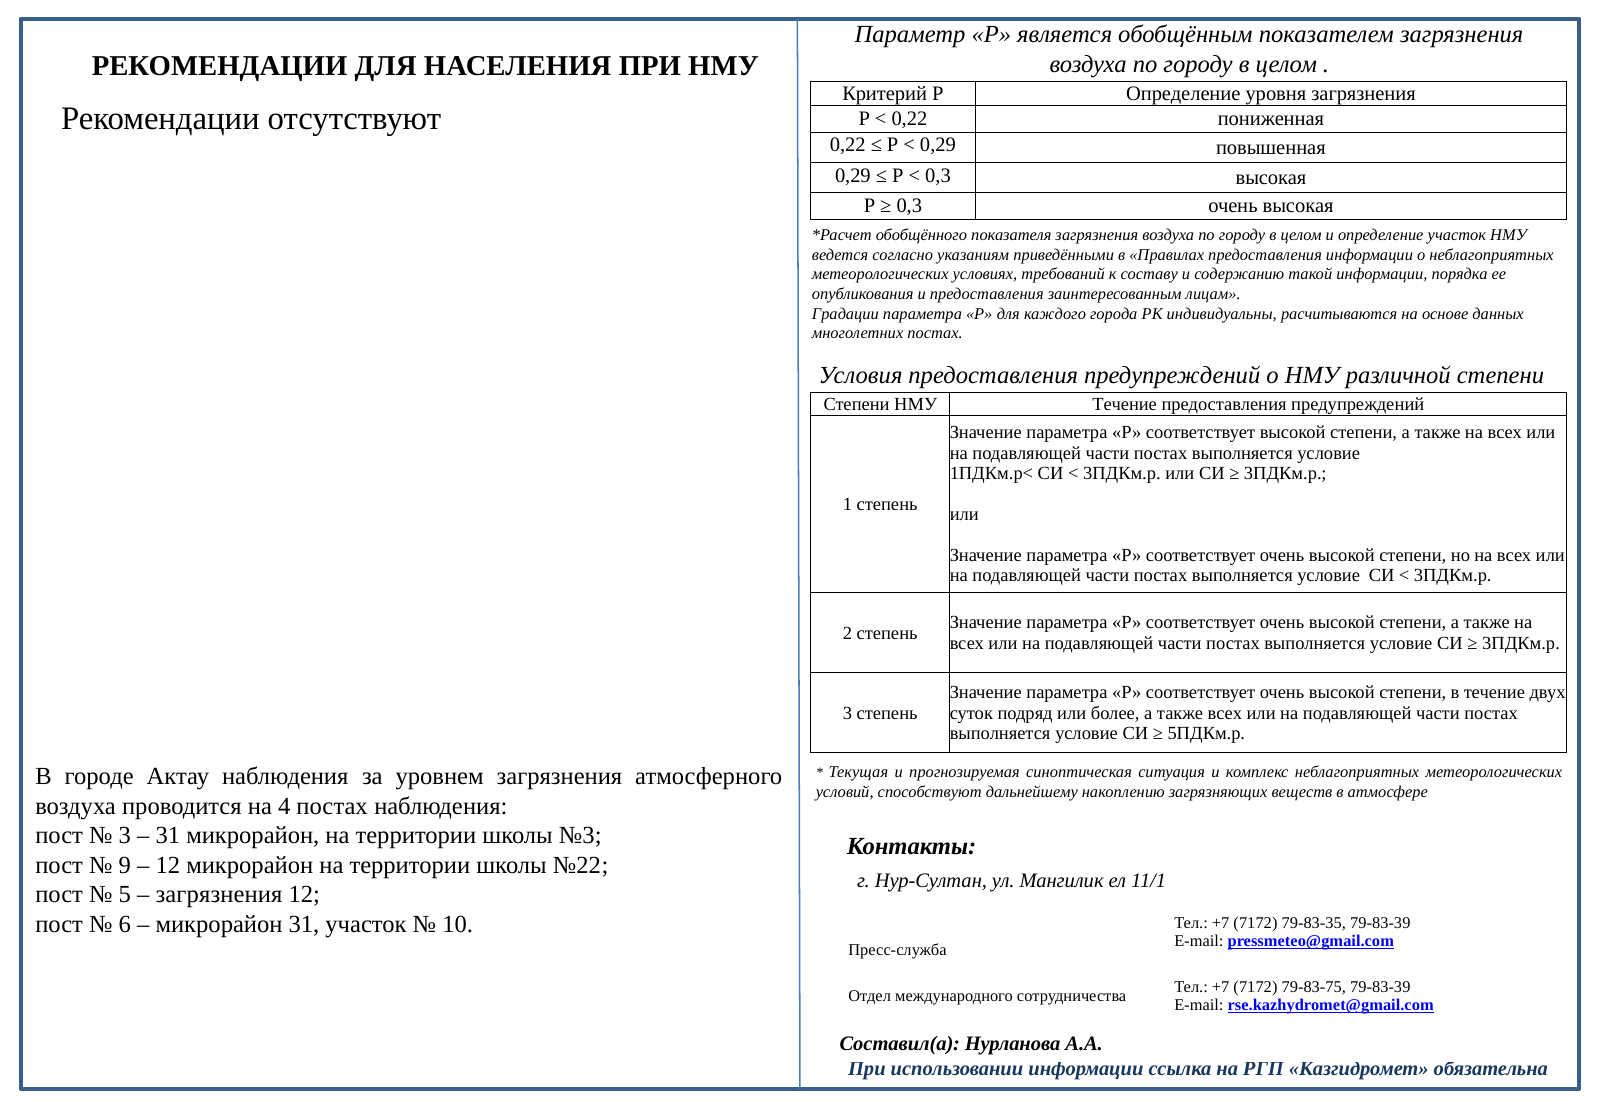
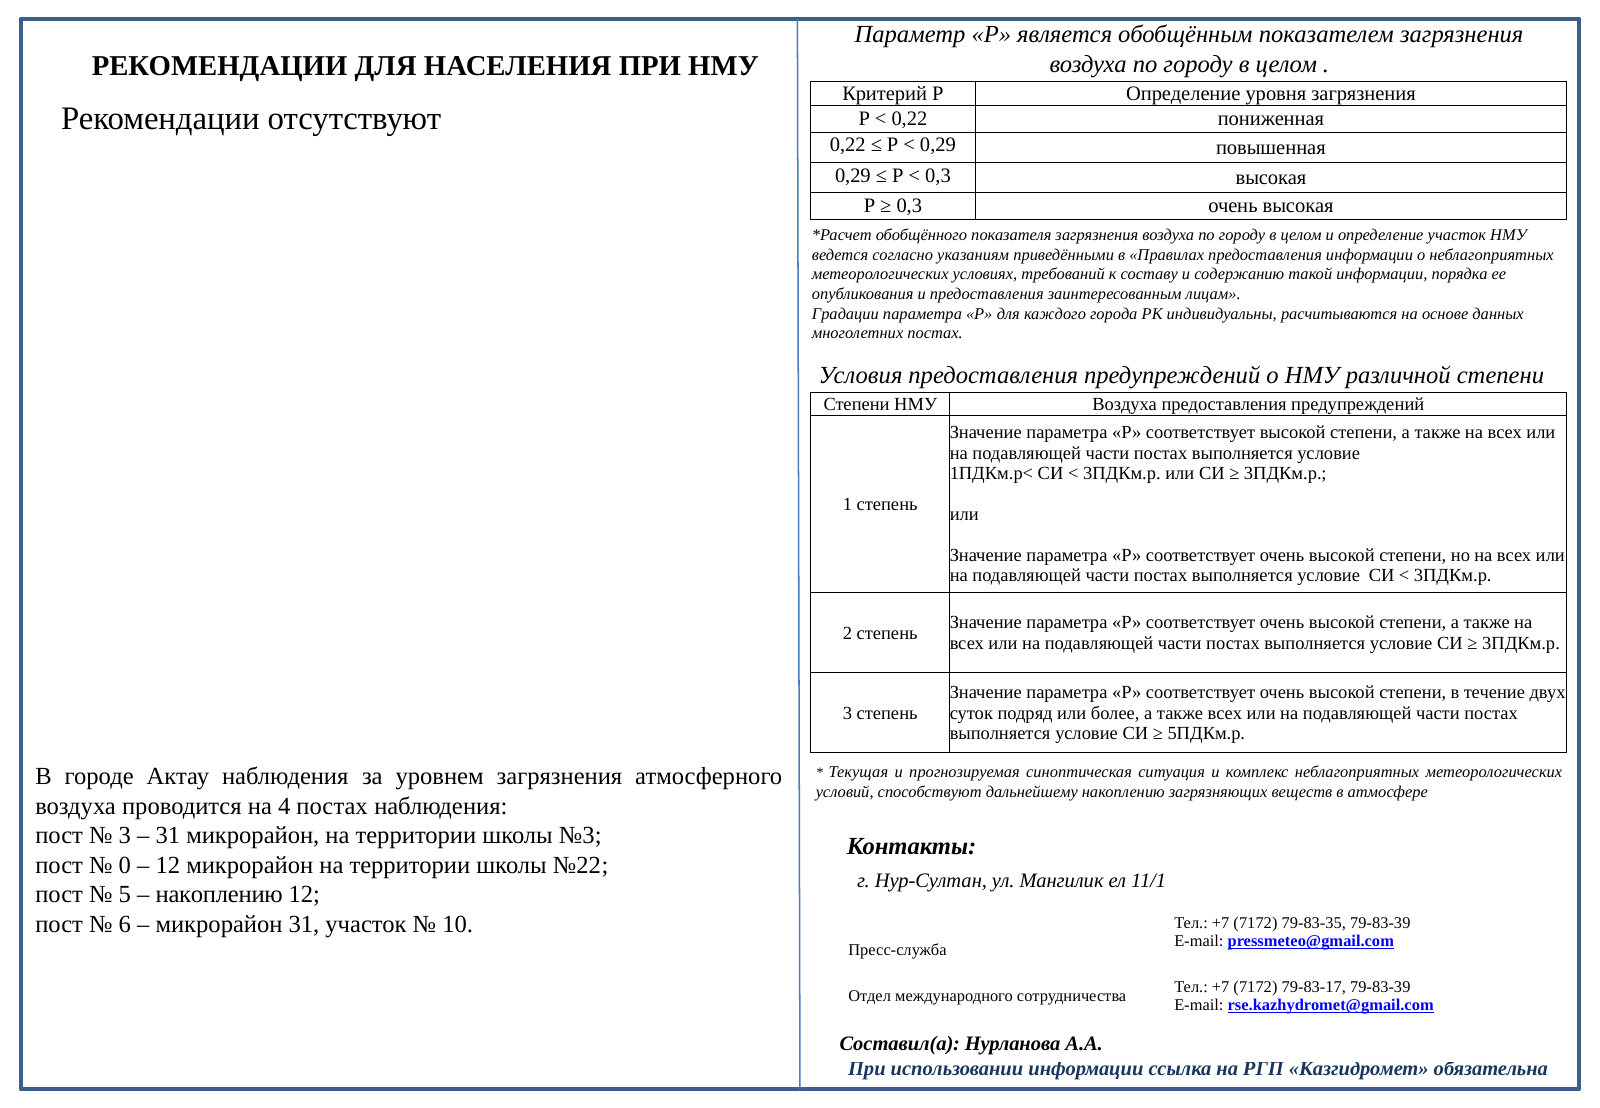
НМУ Течение: Течение -> Воздуха (1125, 404)
9: 9 -> 0 (125, 865)
загрязнения: загрязнения -> накоплению (219, 894)
79-83-75: 79-83-75 -> 79-83-17 (1314, 986)
